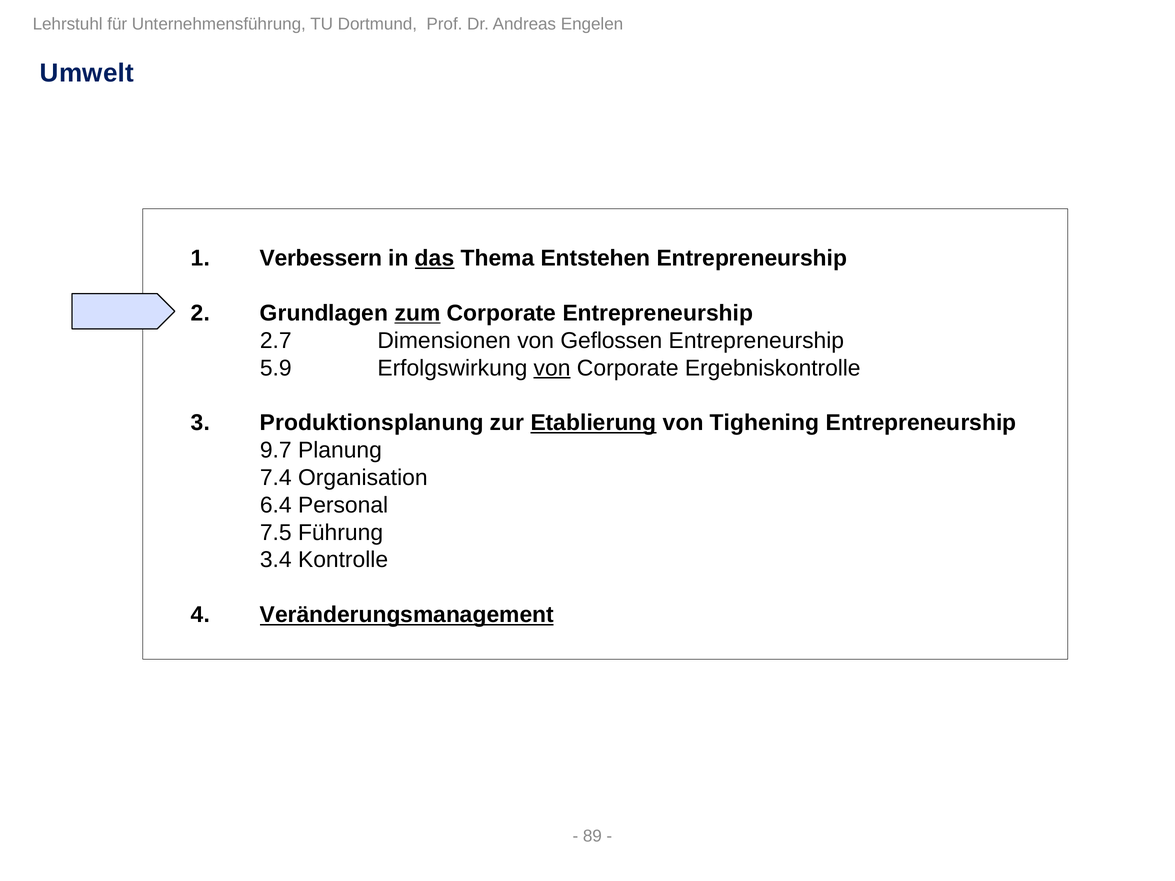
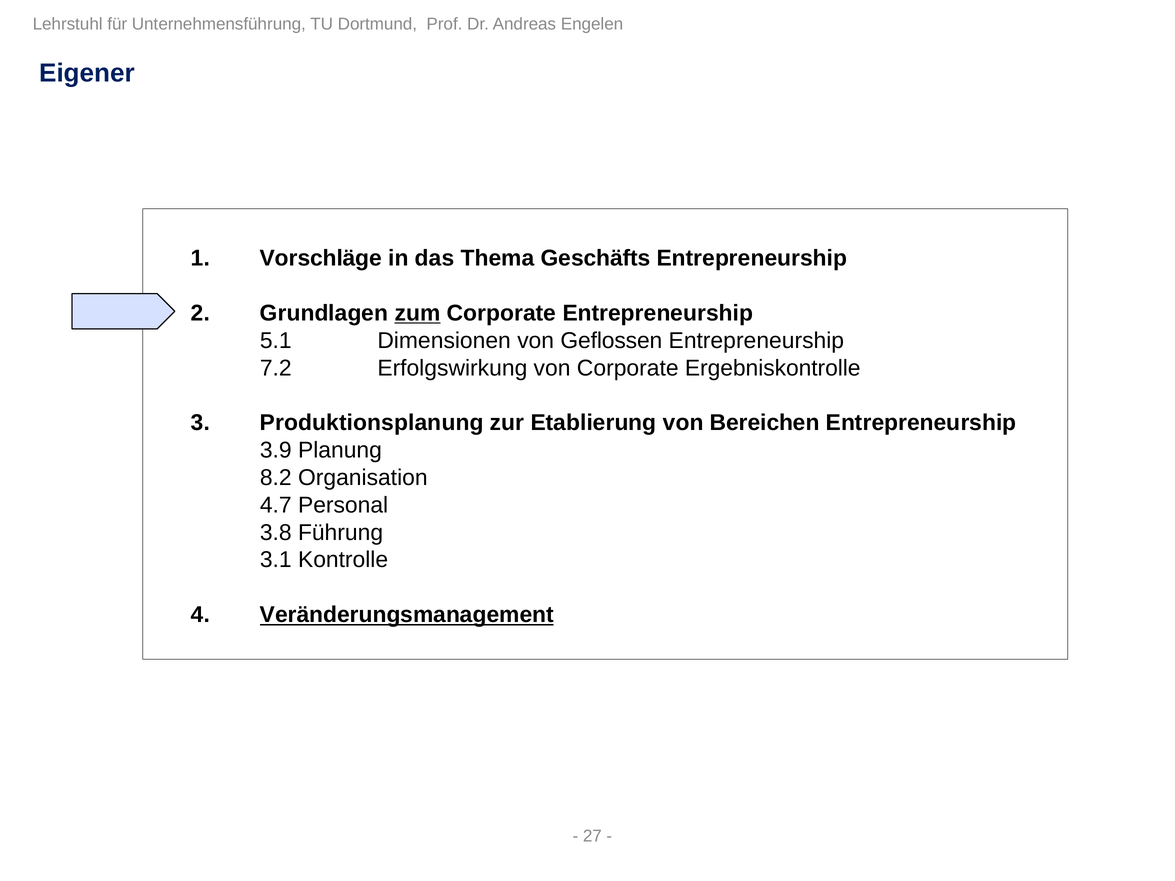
Umwelt: Umwelt -> Eigener (87, 73)
Verbessern: Verbessern -> Vorschläge (321, 258)
das underline: present -> none (435, 258)
Entstehen: Entstehen -> Geschäfts (596, 258)
2.7: 2.7 -> 5.1 (276, 341)
5.9: 5.9 -> 7.2 (276, 368)
von underline: present -> none (552, 368)
Etablierung underline: present -> none (593, 423)
Tighening: Tighening -> Bereichen (765, 423)
9.7: 9.7 -> 3.9 (276, 450)
7.4: 7.4 -> 8.2 (276, 478)
6.4: 6.4 -> 4.7 (276, 505)
7.5: 7.5 -> 3.8 (276, 533)
3.4: 3.4 -> 3.1 (276, 560)
89: 89 -> 27 (592, 836)
